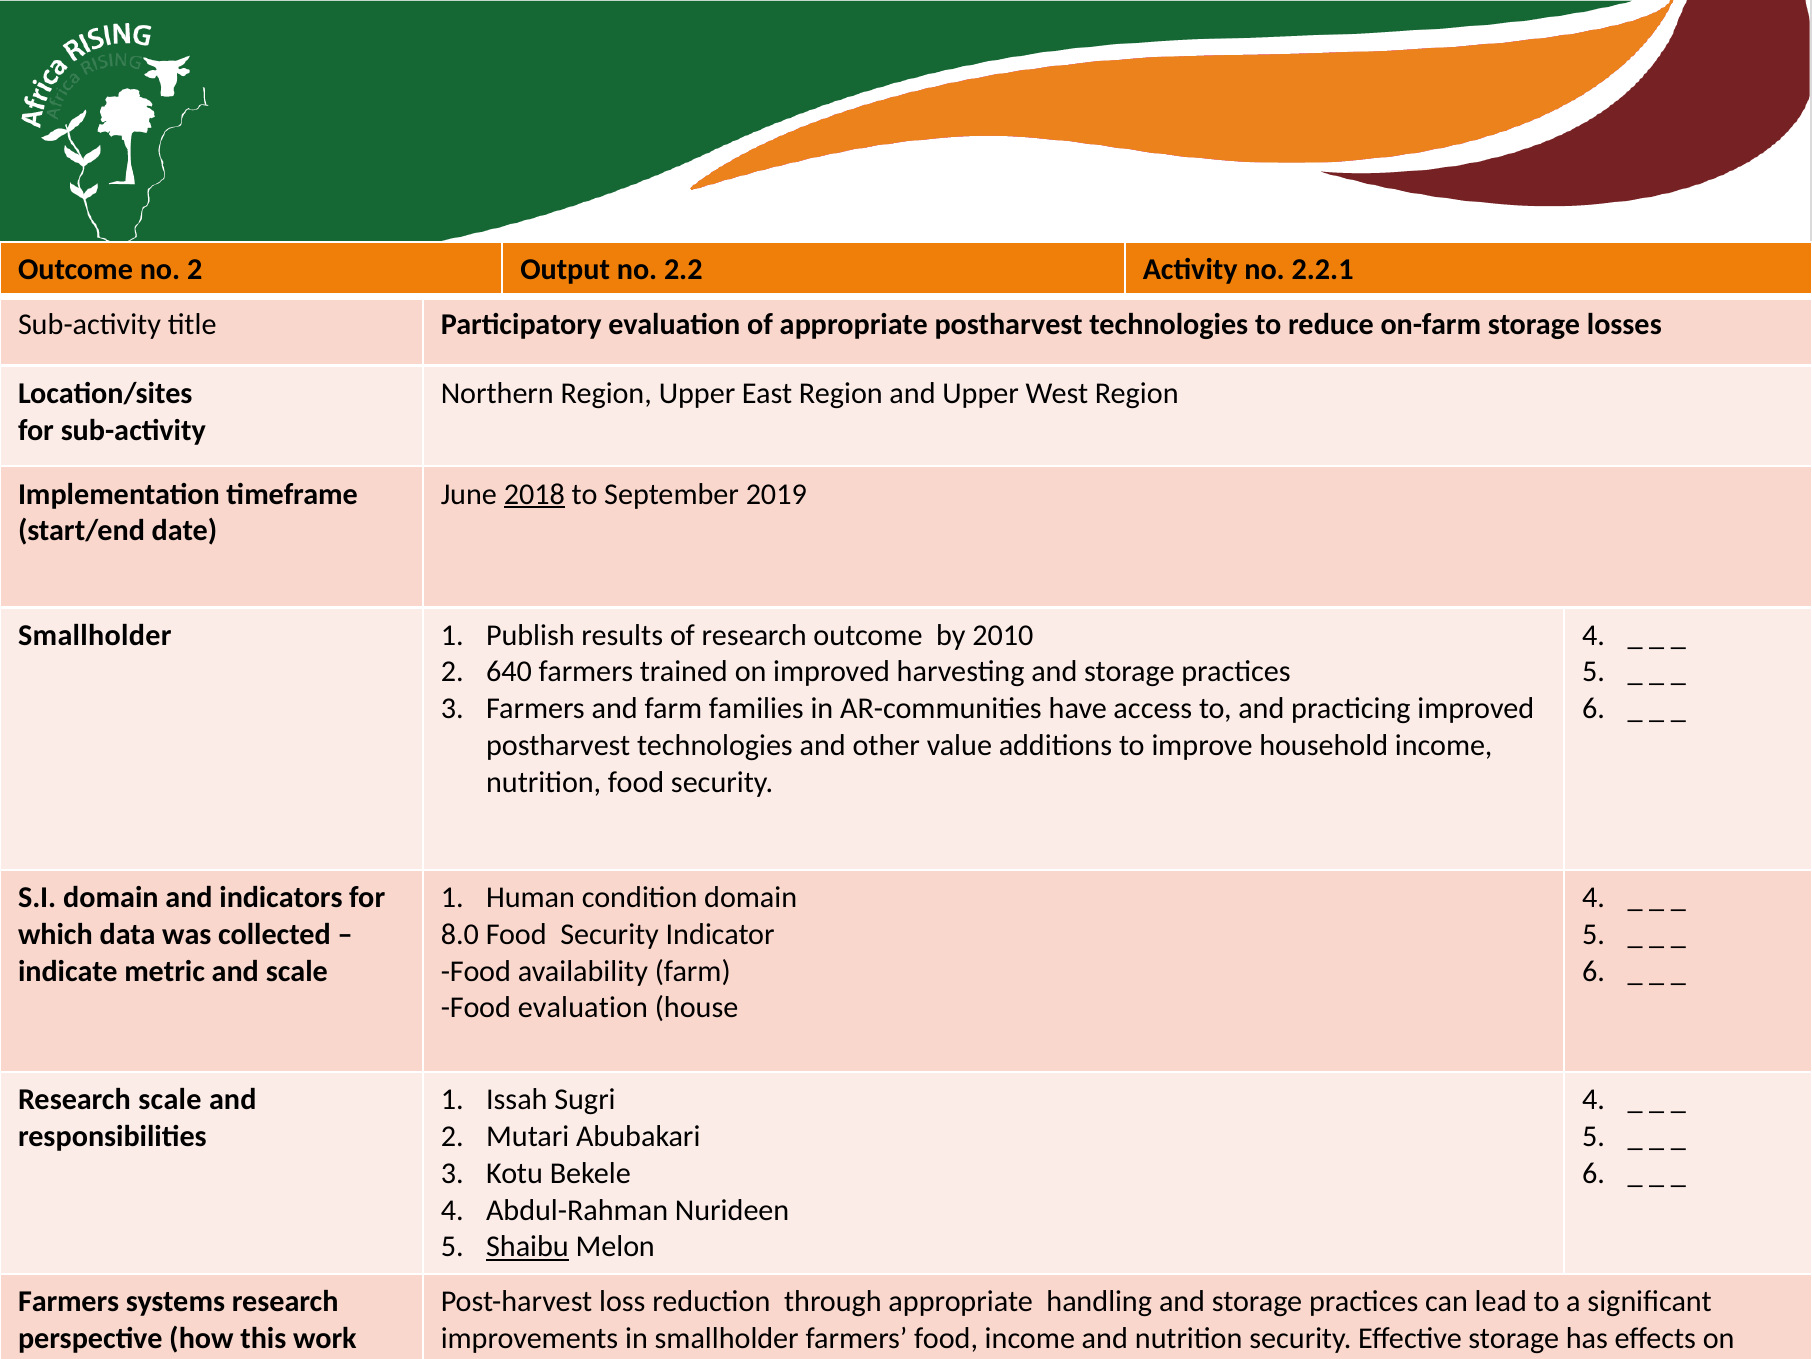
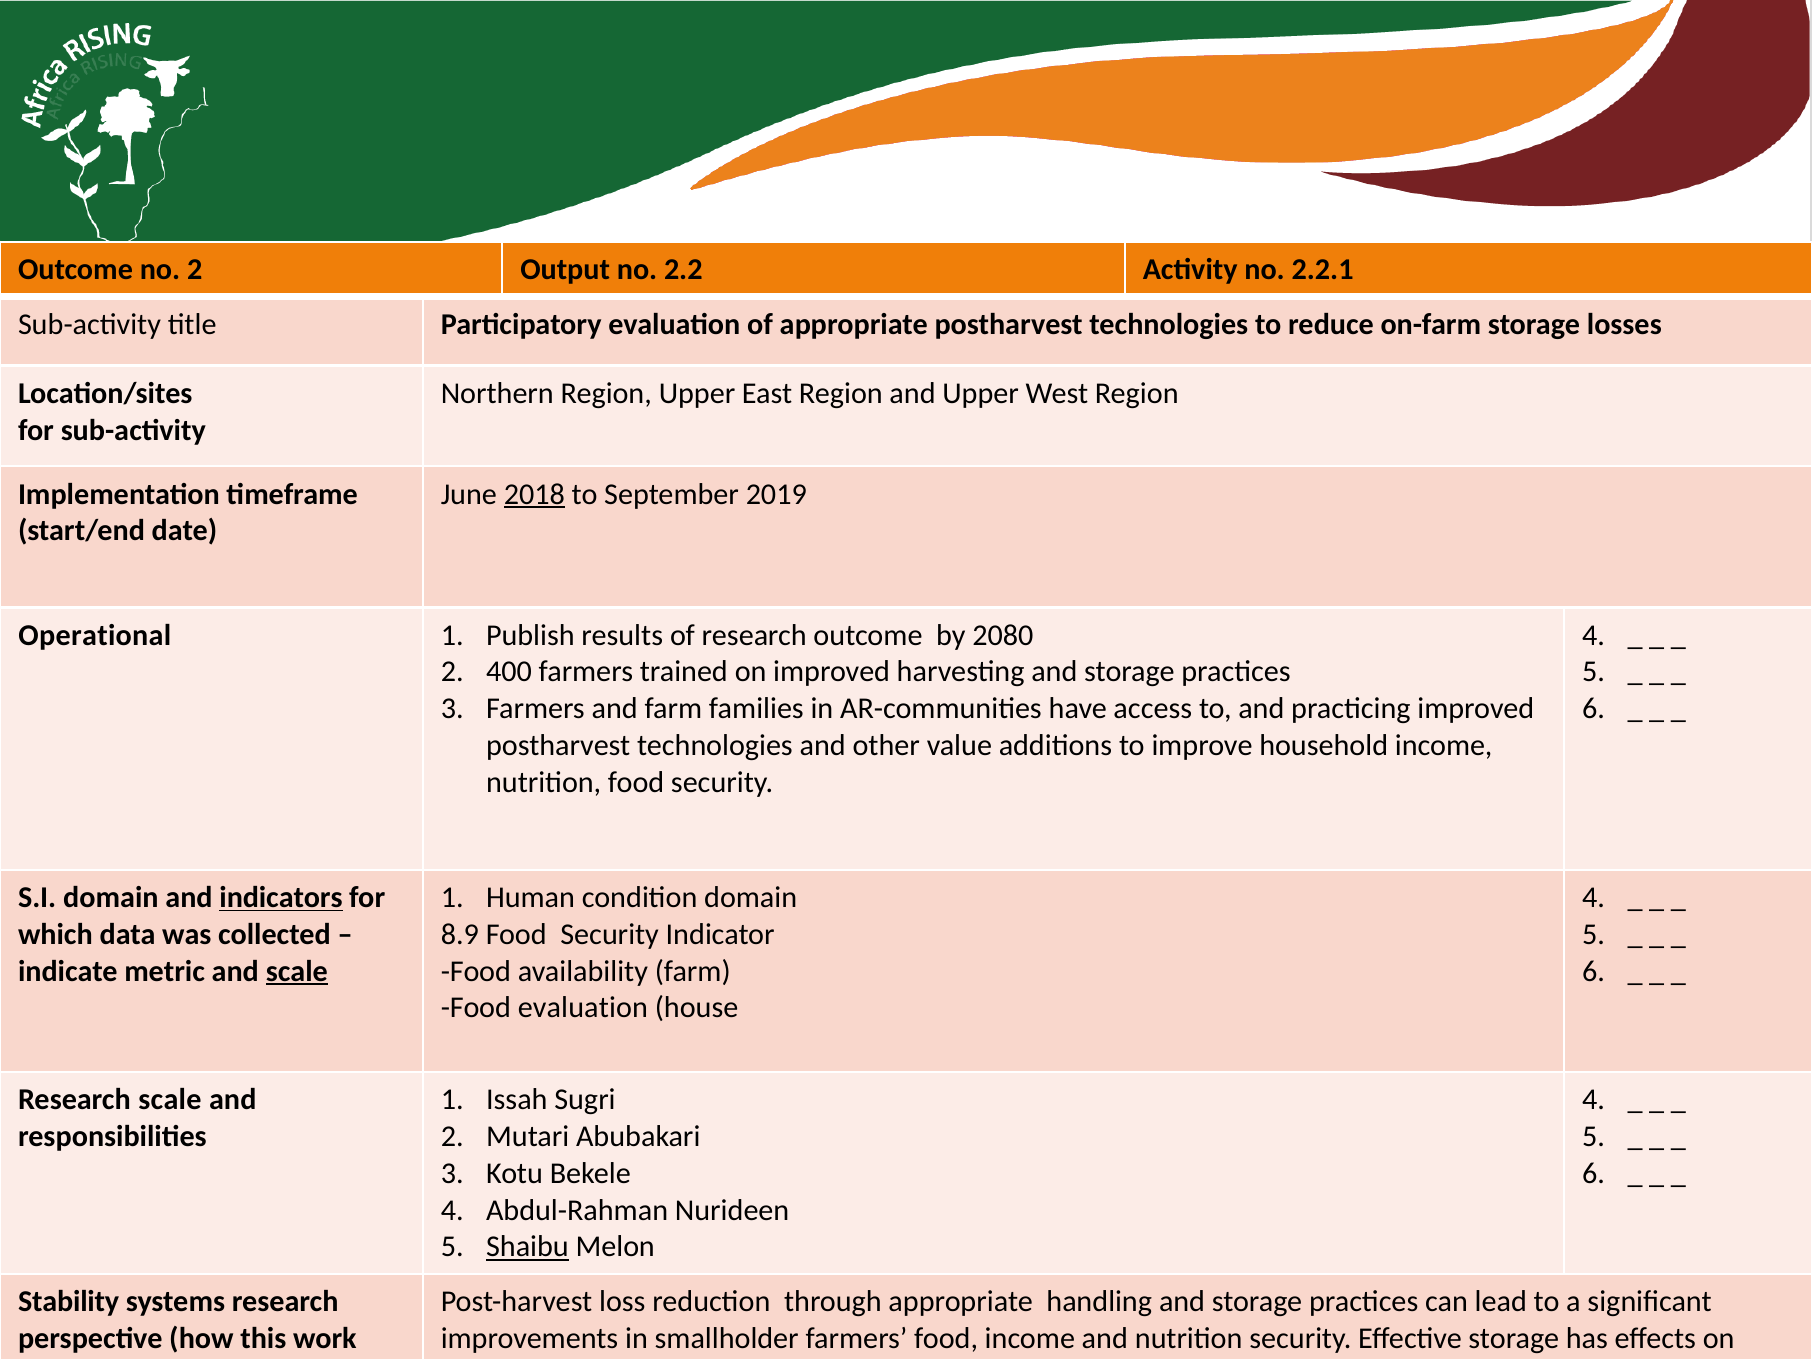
Smallholder: Smallholder -> Operational (95, 635)
2010: 2010 -> 2080 (1003, 635)
640: 640 -> 400 (509, 672)
indicators underline: none -> present (281, 897)
8.0: 8.0 -> 8.9 (460, 934)
scale underline: none -> present (297, 971)
Farmers: Farmers -> Stability (69, 1302)
